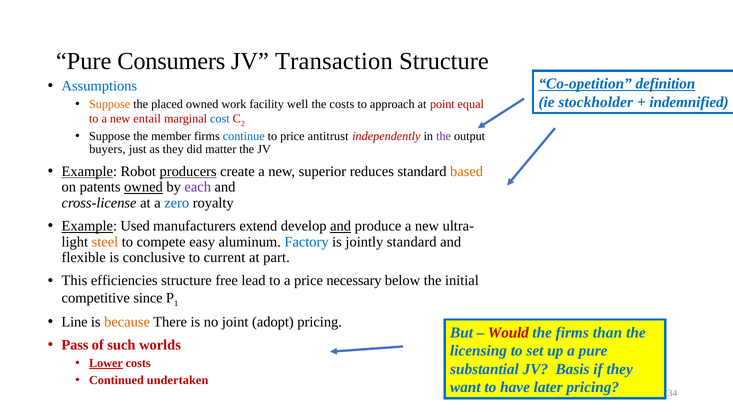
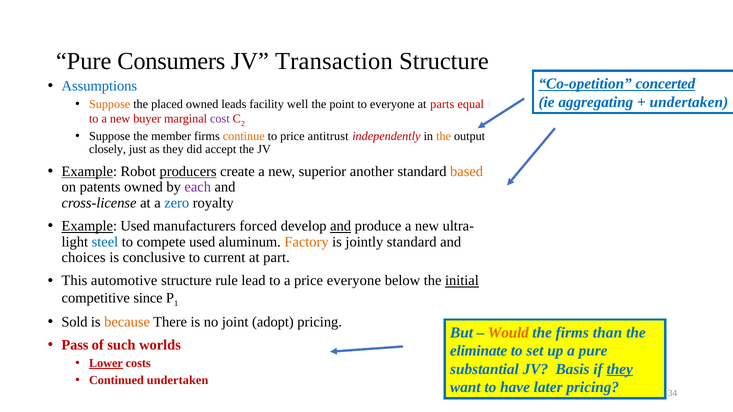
definition: definition -> concerted (665, 84)
stockholder: stockholder -> aggregating (596, 102)
indemnified: indemnified -> undertaken (689, 102)
work: work -> leads (234, 104)
the costs: costs -> point (342, 104)
to approach: approach -> everyone (392, 104)
point: point -> parts (442, 104)
entail: entail -> buyer (147, 119)
cost colour: blue -> purple (220, 119)
continue colour: blue -> orange (244, 136)
the colour: purple -> orange (444, 136)
buyers: buyers -> closely (108, 150)
matter: matter -> accept (221, 150)
reduces: reduces -> another (372, 172)
owned underline: present -> none (144, 187)
extend: extend -> forced (258, 226)
steel colour: orange -> blue (105, 242)
compete easy: easy -> used (202, 242)
Factory colour: blue -> orange (307, 242)
flexible: flexible -> choices (84, 258)
efficiencies: efficiencies -> automotive (124, 281)
free: free -> rule (227, 281)
price necessary: necessary -> everyone (354, 281)
initial underline: none -> present (462, 281)
Line: Line -> Sold (75, 322)
Would colour: red -> orange (508, 333)
licensing: licensing -> eliminate (479, 351)
they underline: none -> present (620, 369)
